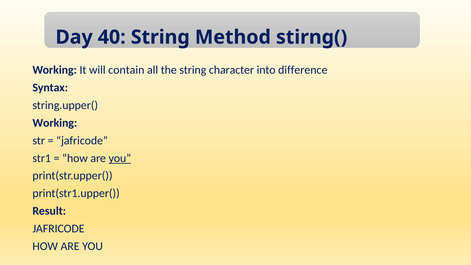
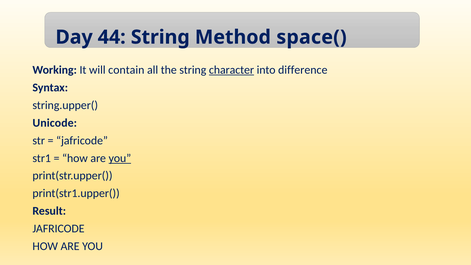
40: 40 -> 44 (112, 37)
stirng(: stirng( -> space( (312, 37)
character underline: none -> present (232, 70)
Working: Working -> Unicode (55, 123)
